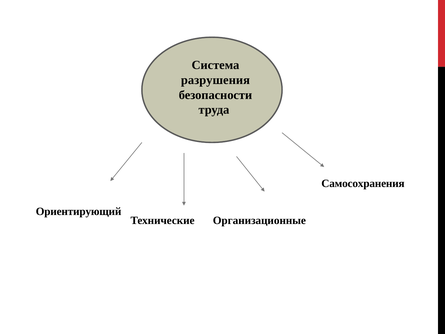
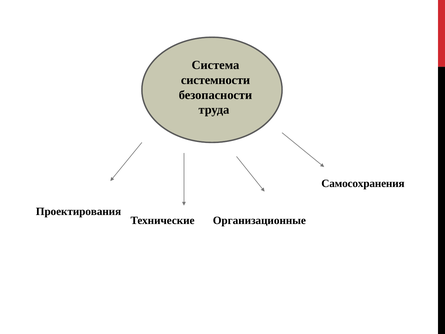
разрушения: разрушения -> системности (216, 80)
Ориентирующий: Ориентирующий -> Проектирования (79, 211)
